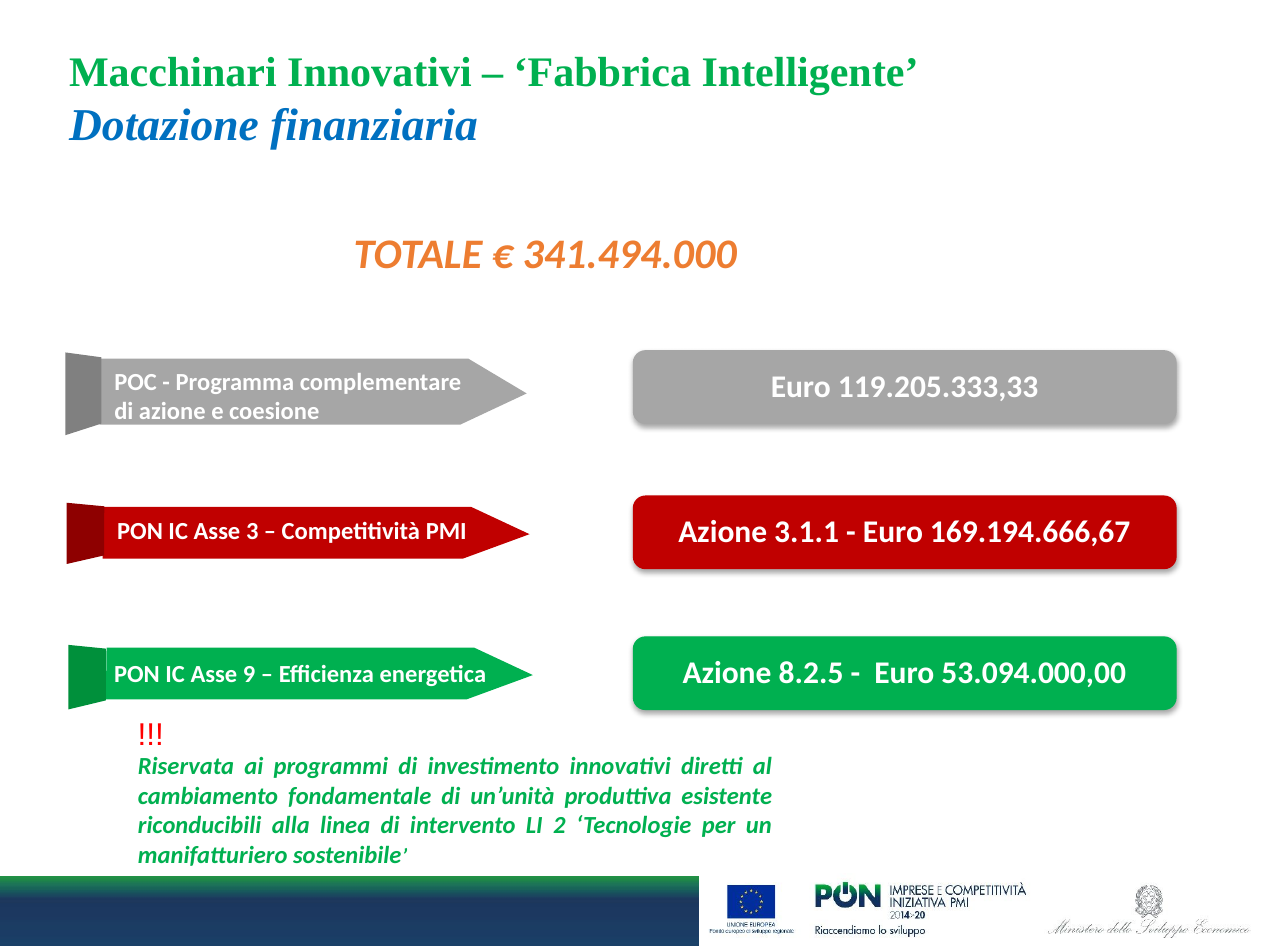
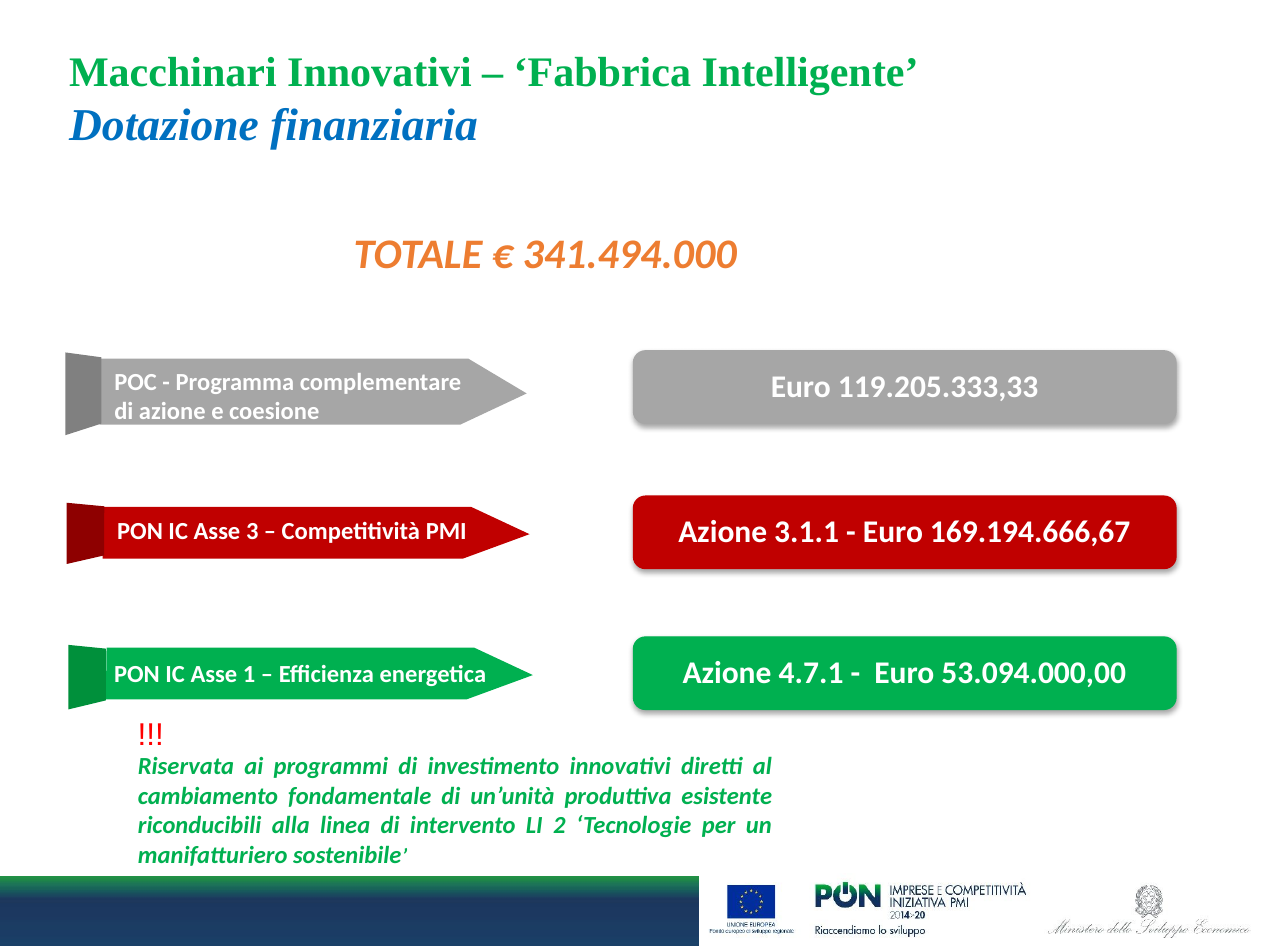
8.2.5: 8.2.5 -> 4.7.1 (811, 673)
9: 9 -> 1 (249, 674)
